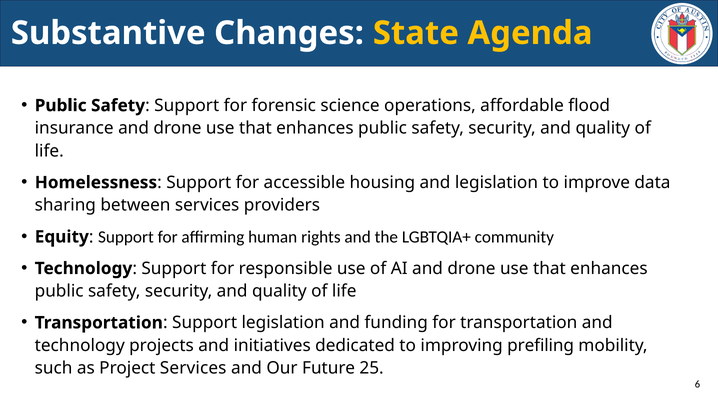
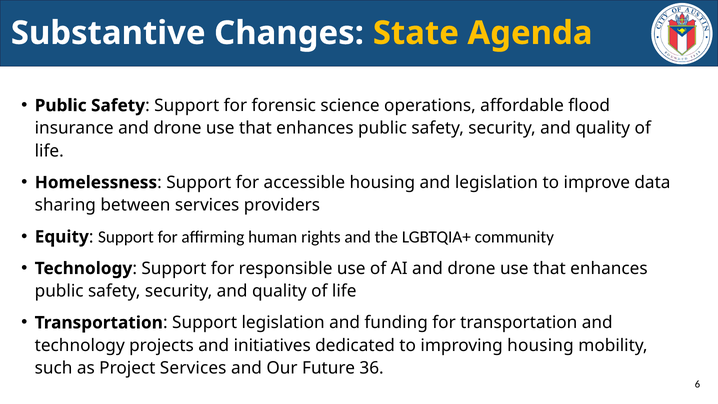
improving prefiling: prefiling -> housing (540, 345)
25: 25 -> 36 (372, 368)
